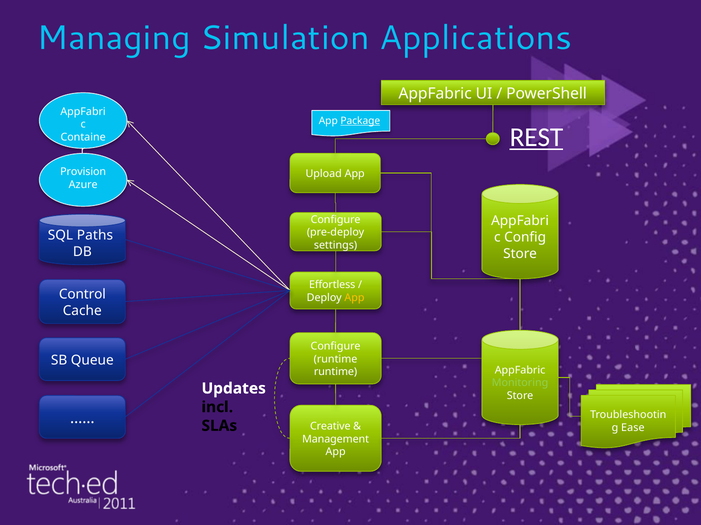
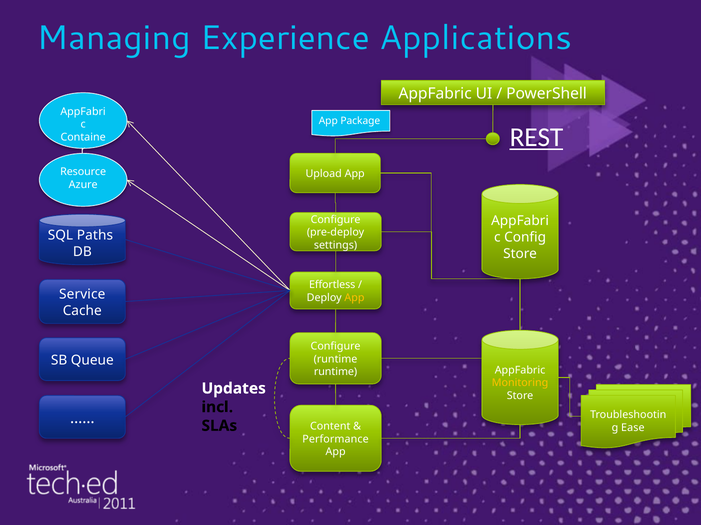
Simulation: Simulation -> Experience (285, 38)
Package underline: present -> none (360, 121)
Provision: Provision -> Resource (83, 172)
Control: Control -> Service (82, 295)
Monitoring colour: light green -> yellow (520, 383)
Creative: Creative -> Content (330, 427)
Management: Management -> Performance (336, 440)
